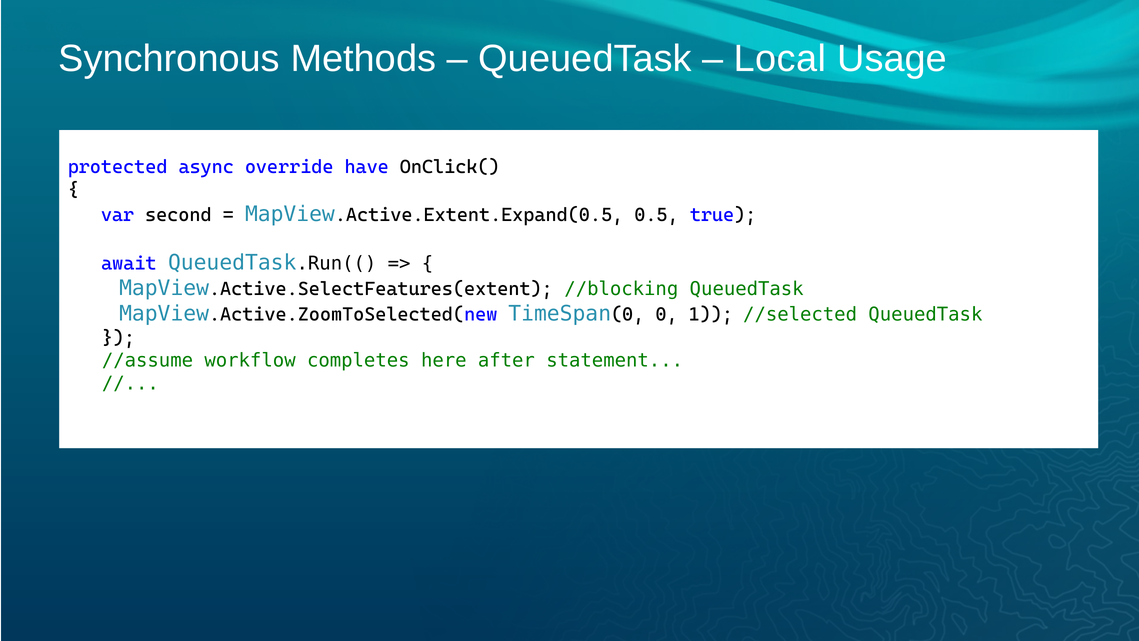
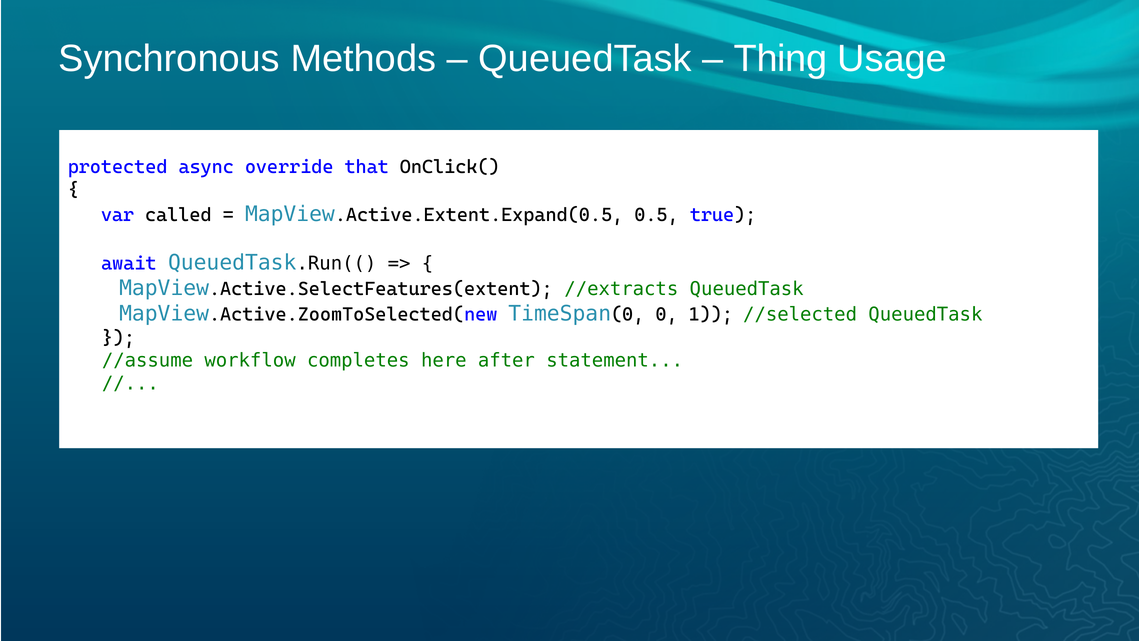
Local: Local -> Thing (780, 59)
have: have -> that (367, 167)
second: second -> called (178, 215)
//blocking: //blocking -> //extracts (621, 289)
